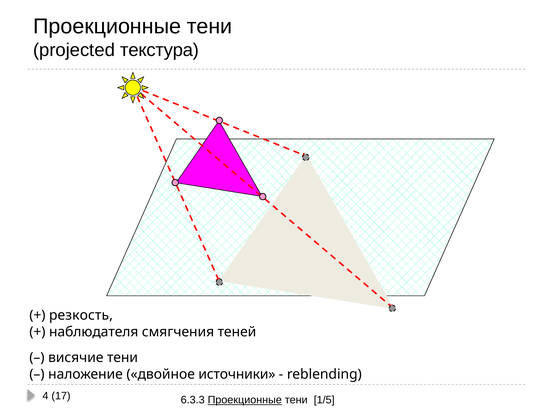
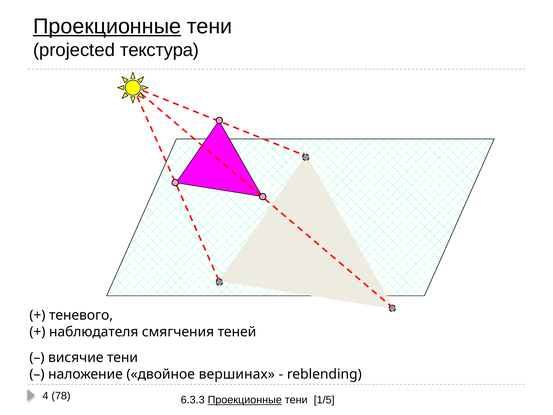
Проекционные underline: none -> present (107, 26)
резкость: резкость -> теневого (81, 315)
источники: источники -> вершинах (237, 374)
17: 17 -> 78 (61, 396)
